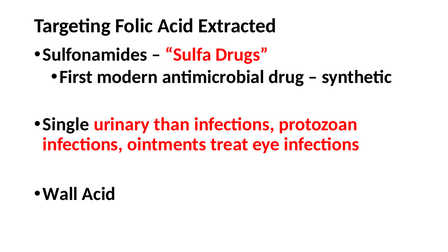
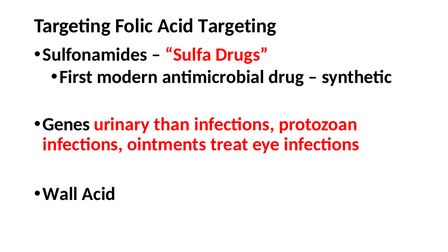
Acid Extracted: Extracted -> Targeting (237, 26)
Single: Single -> Genes (66, 124)
